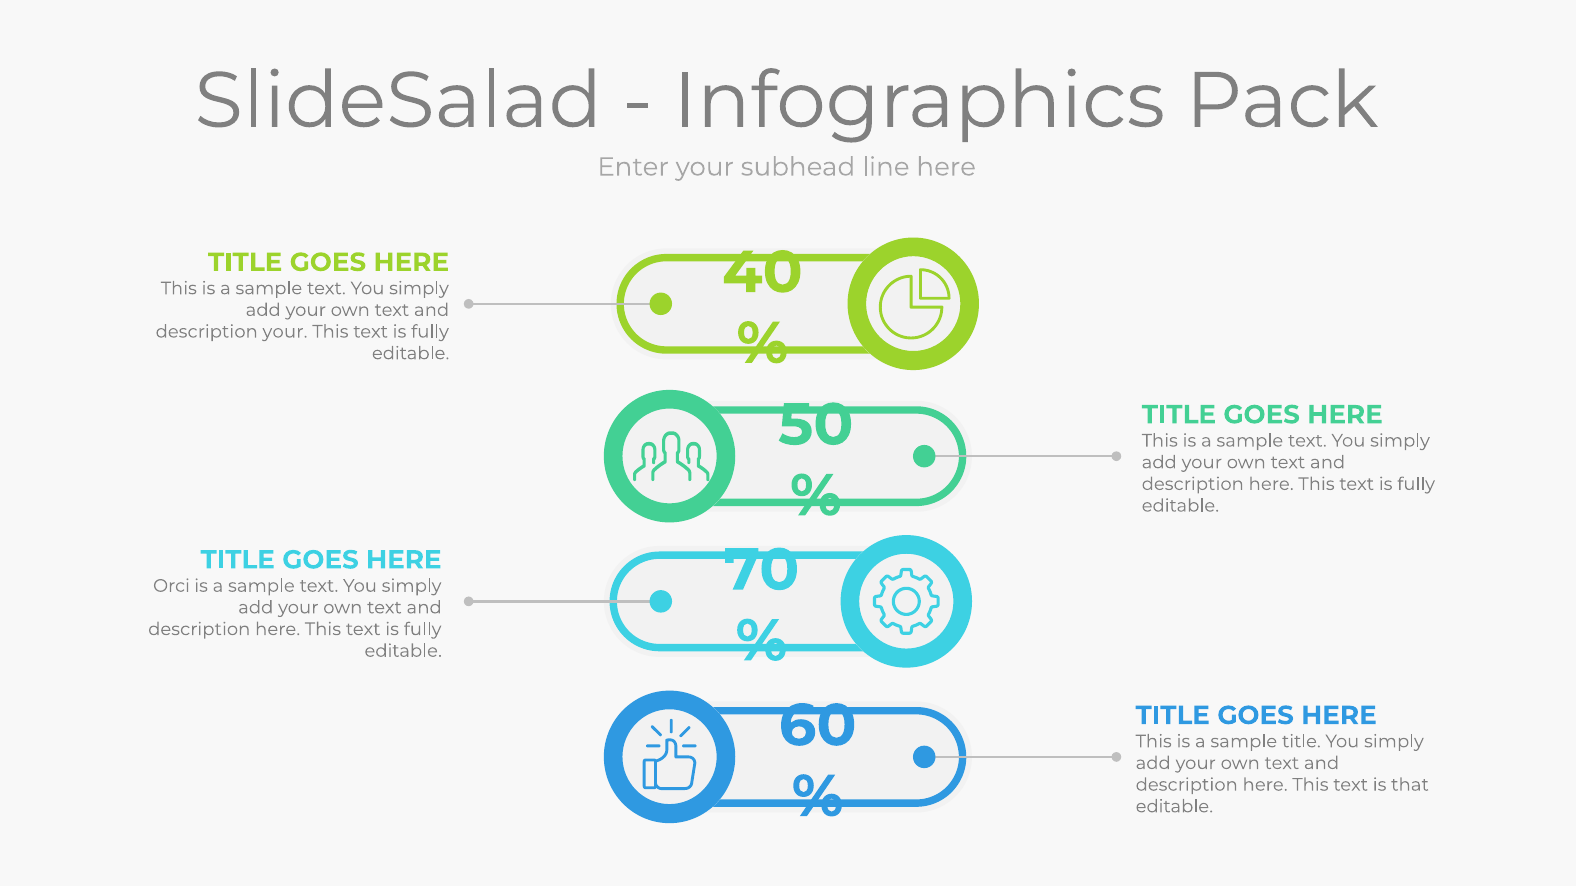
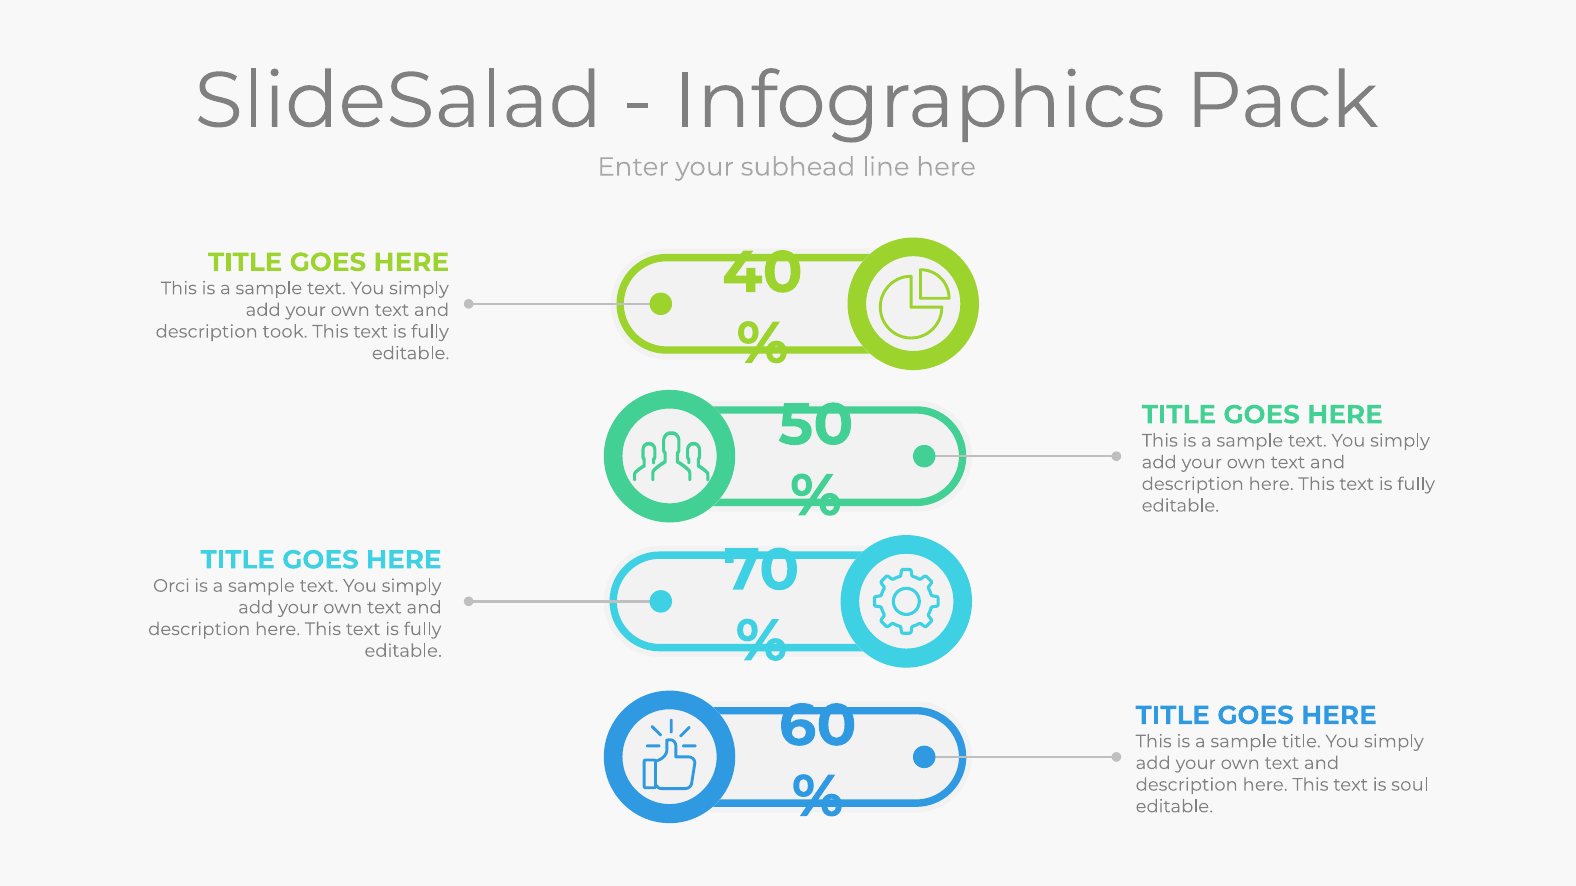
description your: your -> took (285, 332)
that: that -> soul (1410, 785)
